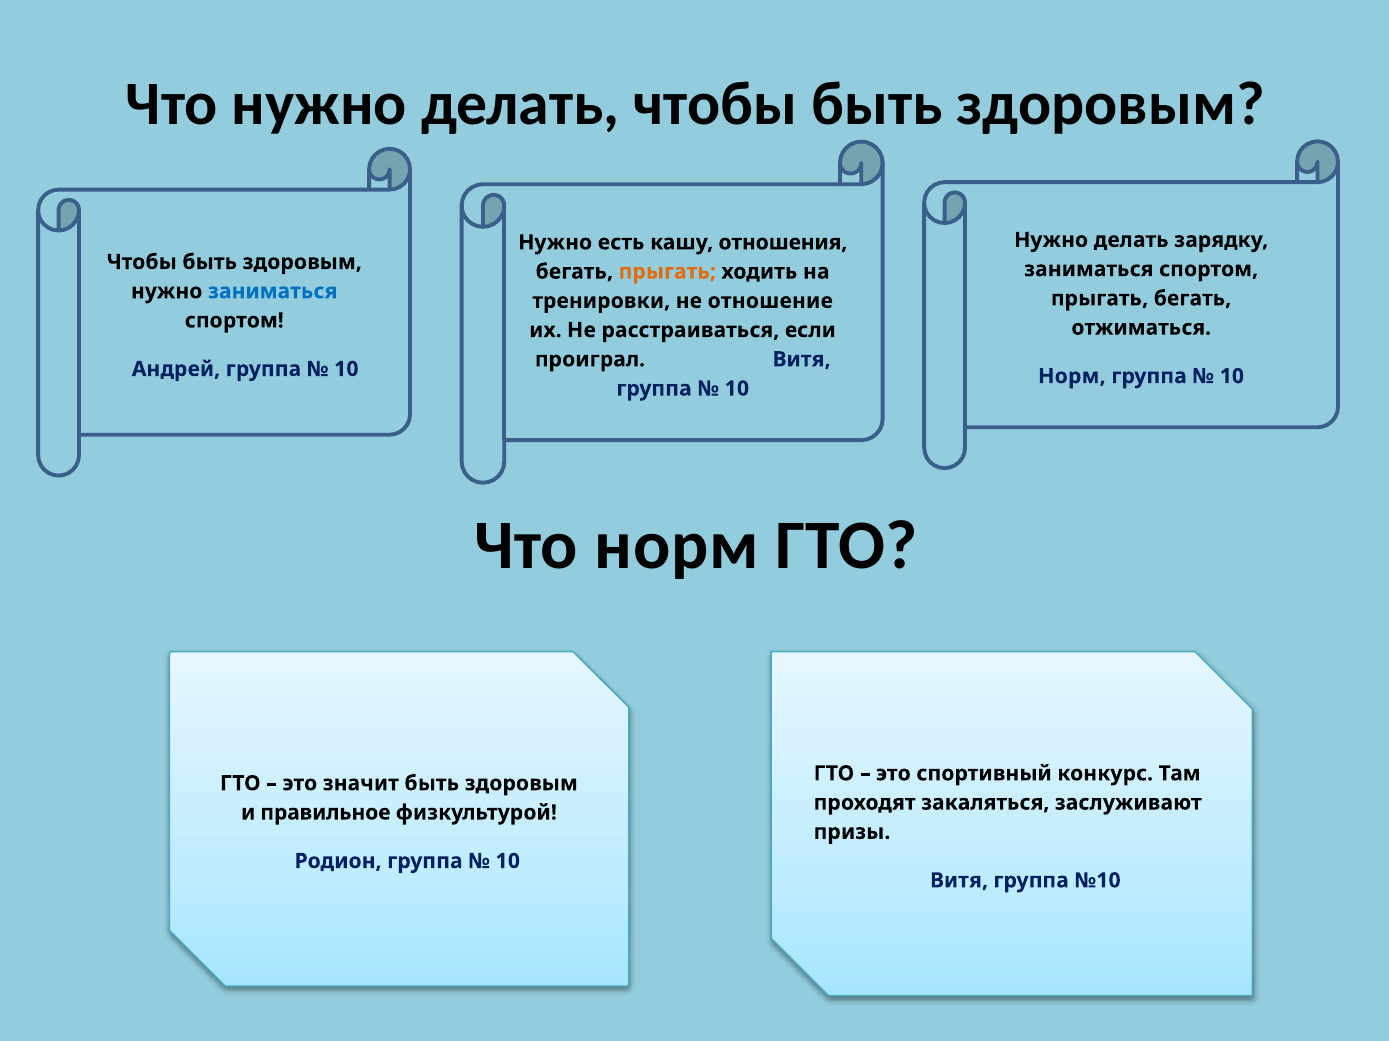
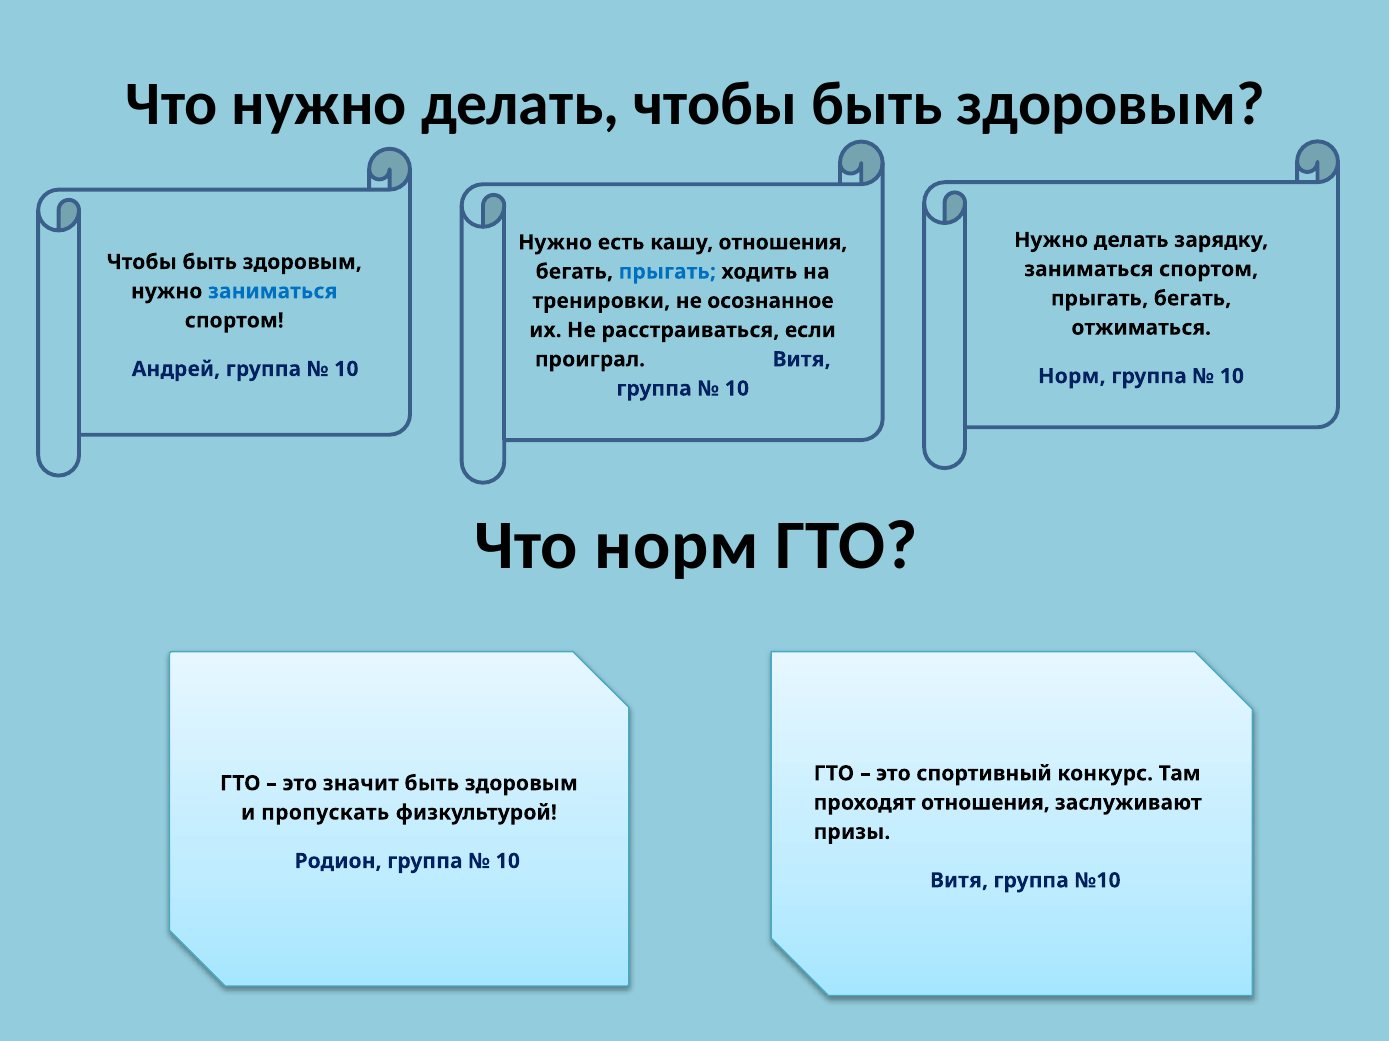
прыгать colour: orange -> blue (667, 272)
отношение: отношение -> осознанное (770, 301)
проходят закаляться: закаляться -> отношения (985, 803)
правильное: правильное -> пропускать (325, 813)
